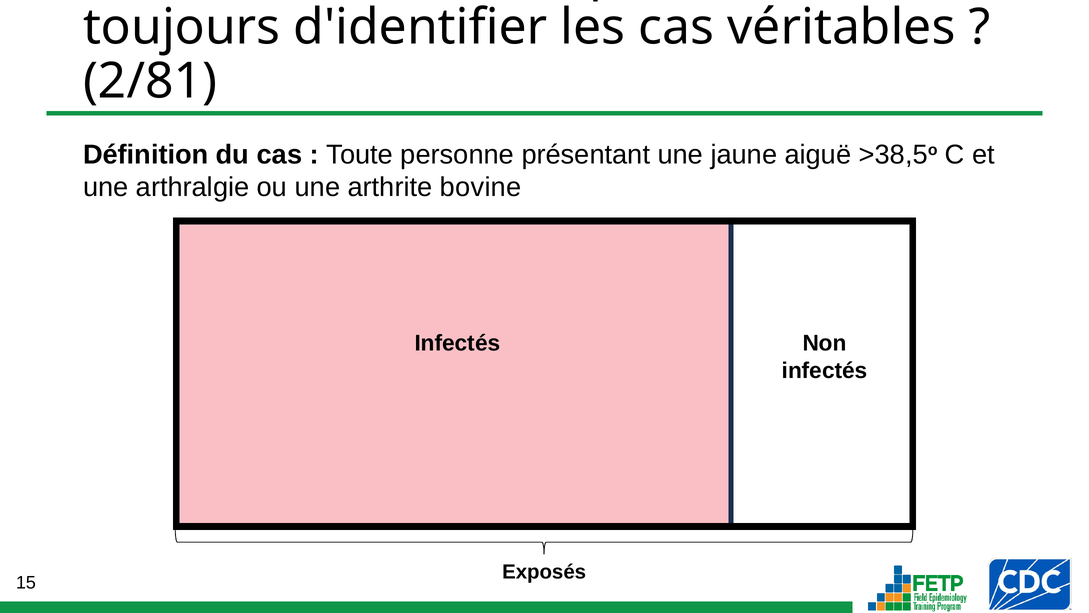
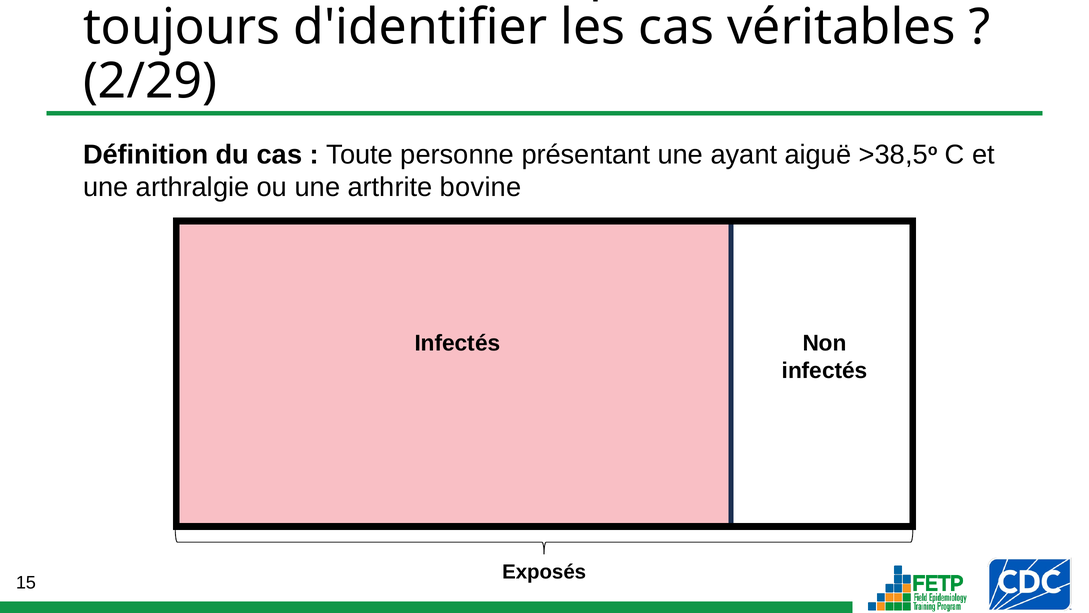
2/81: 2/81 -> 2/29 (150, 81)
jaune: jaune -> ayant (744, 154)
